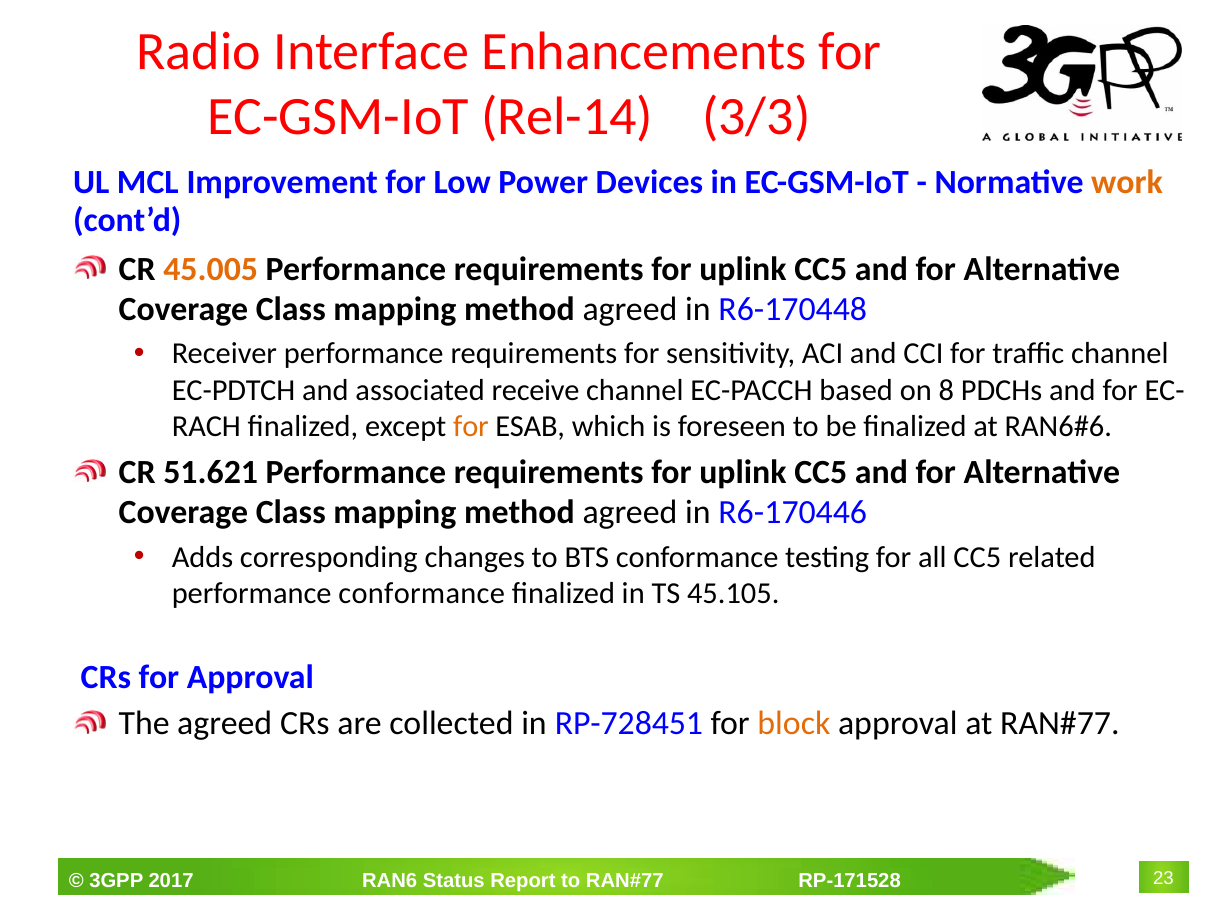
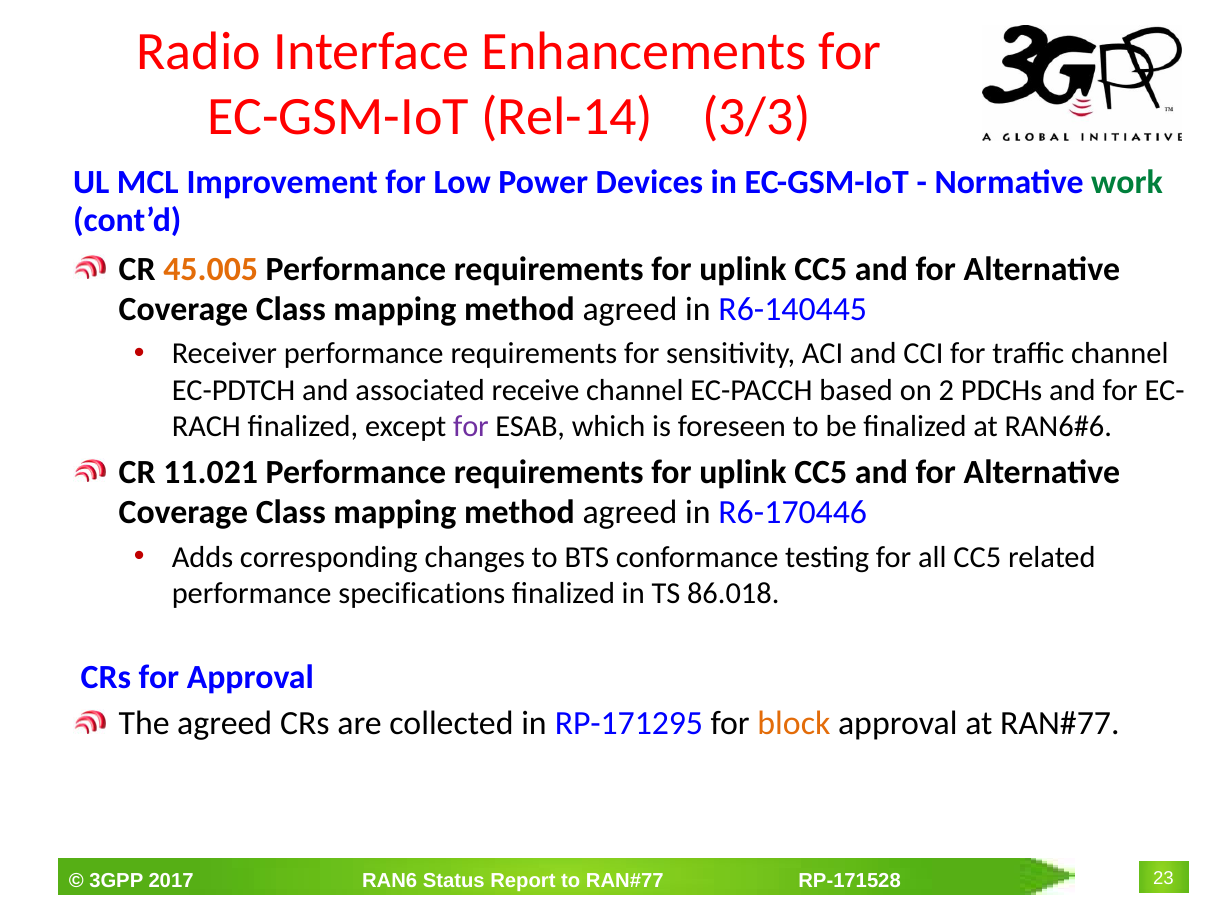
work colour: orange -> green (1127, 182)
R6-170448: R6-170448 -> R6-140445 (793, 310)
8: 8 -> 2 (946, 391)
for colour: orange -> purple (471, 427)
51.621: 51.621 -> 11.021 (211, 473)
performance conformance: conformance -> specifications (422, 594)
45.105: 45.105 -> 86.018 (733, 594)
RP-728451: RP-728451 -> RP-171295 (629, 724)
